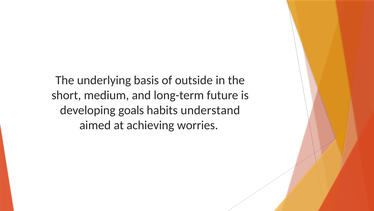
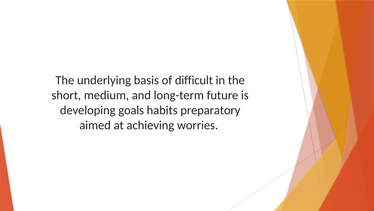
outside: outside -> difficult (194, 80)
understand: understand -> preparatory (210, 110)
